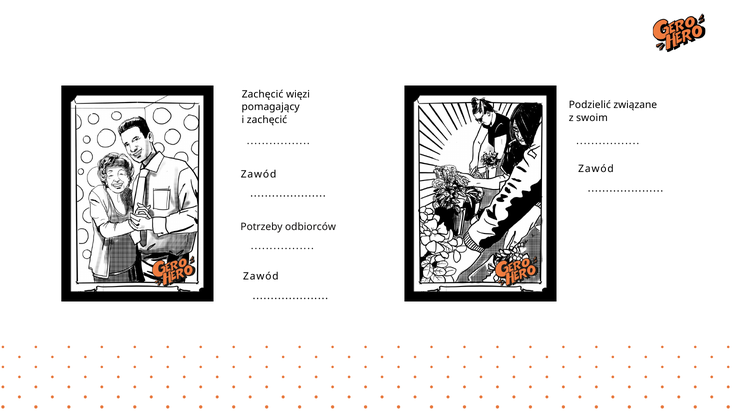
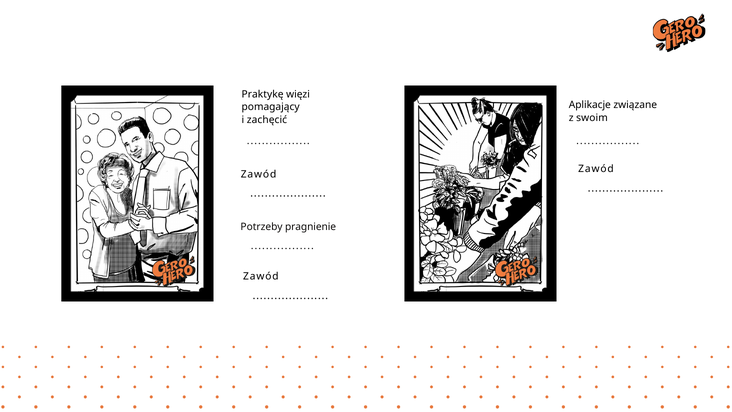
Zachęcić: Zachęcić -> Praktykę (263, 94)
Podzielić: Podzielić -> Aplikacje (590, 105)
odbiorców: odbiorców -> pragnienie (311, 227)
